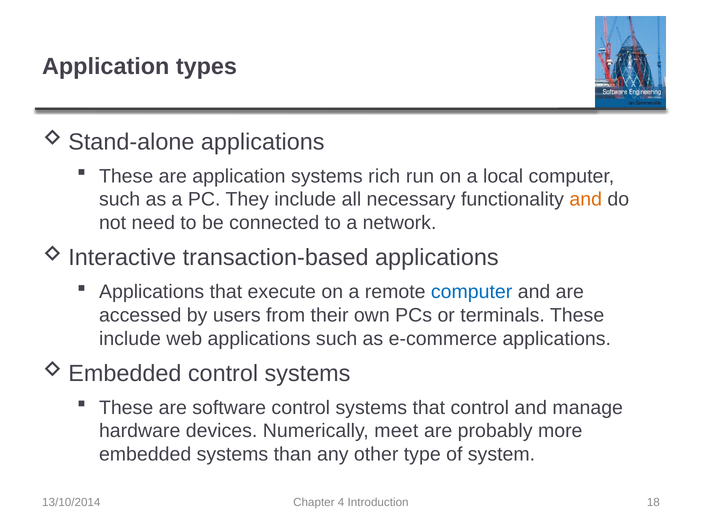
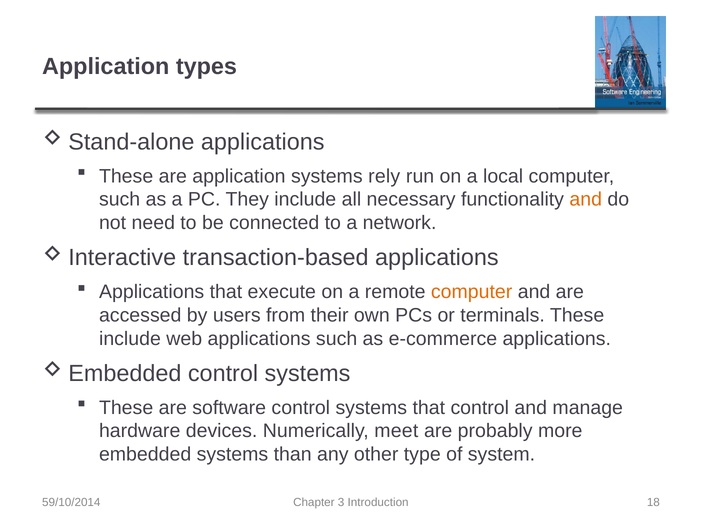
rich: rich -> rely (384, 176)
computer colour: blue -> orange (472, 292)
13/10/2014: 13/10/2014 -> 59/10/2014 (71, 503)
4: 4 -> 3 (341, 503)
